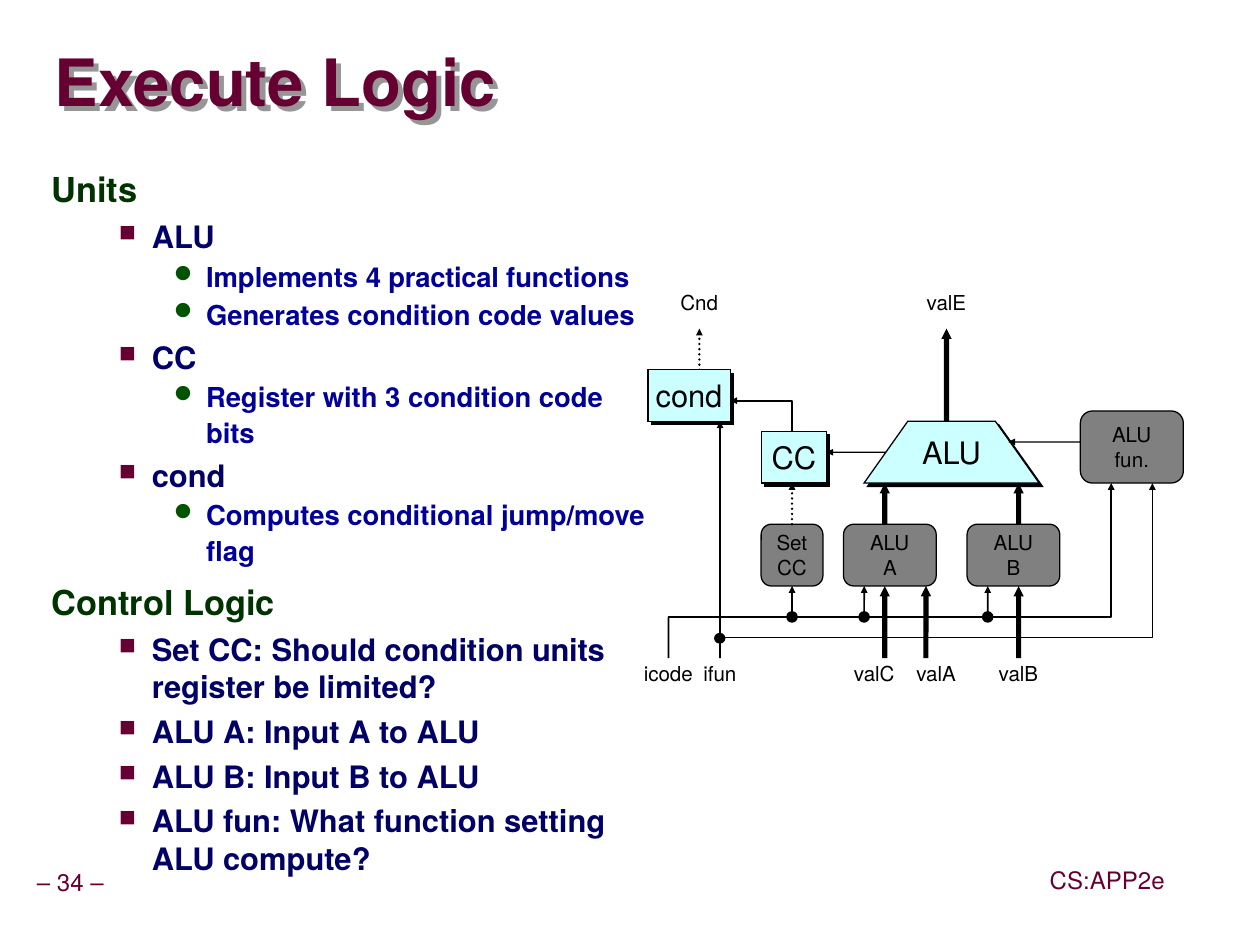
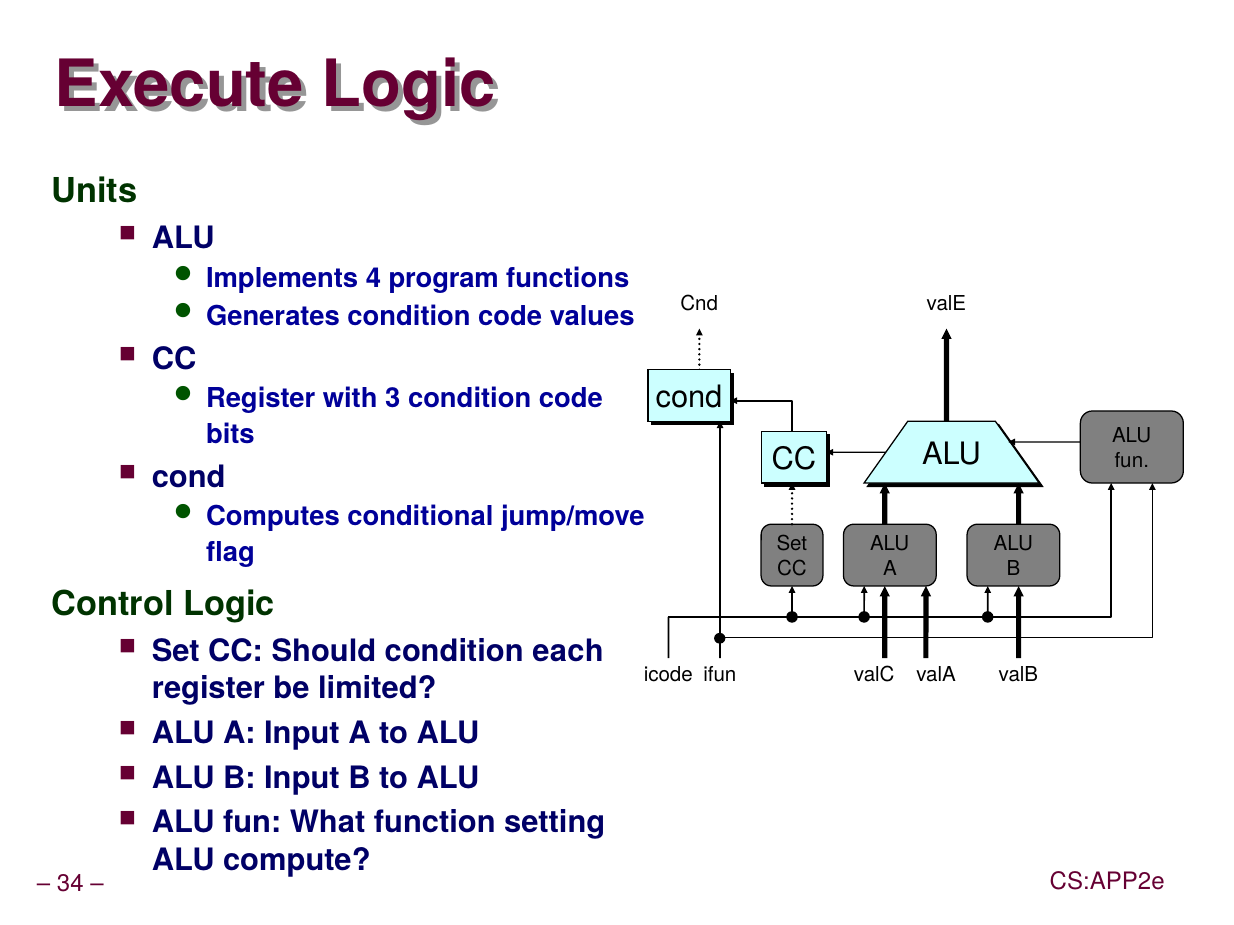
practical: practical -> program (444, 278)
condition units: units -> each (568, 651)
